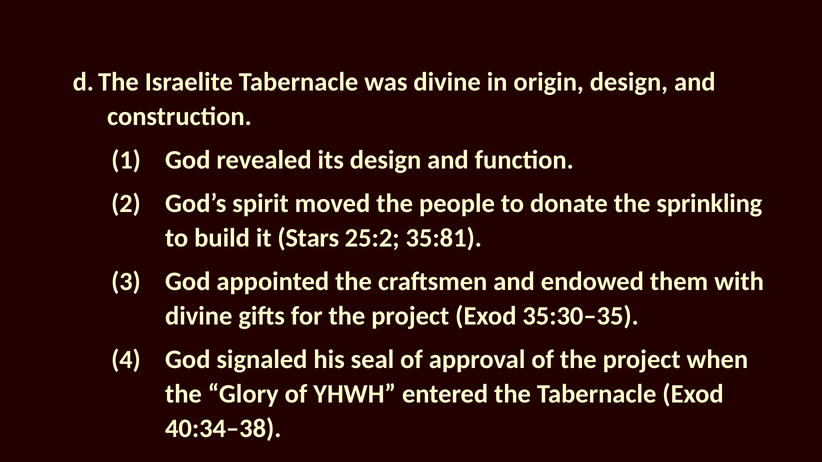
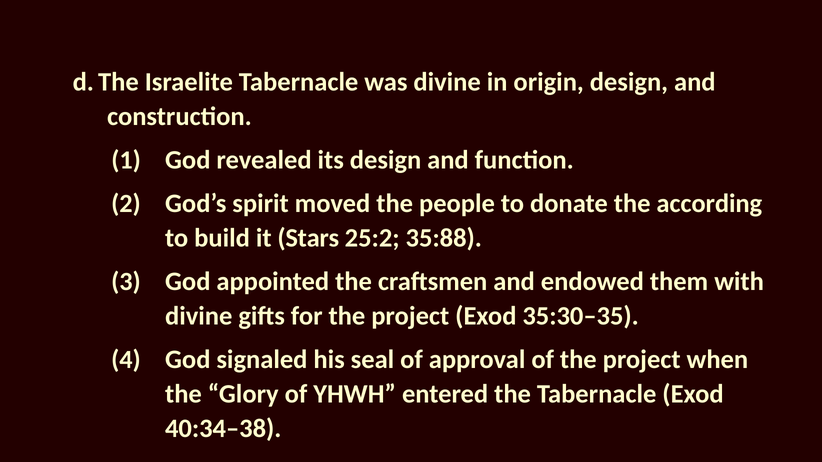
sprinkling: sprinkling -> according (709, 204)
35:81: 35:81 -> 35:88 (444, 238)
